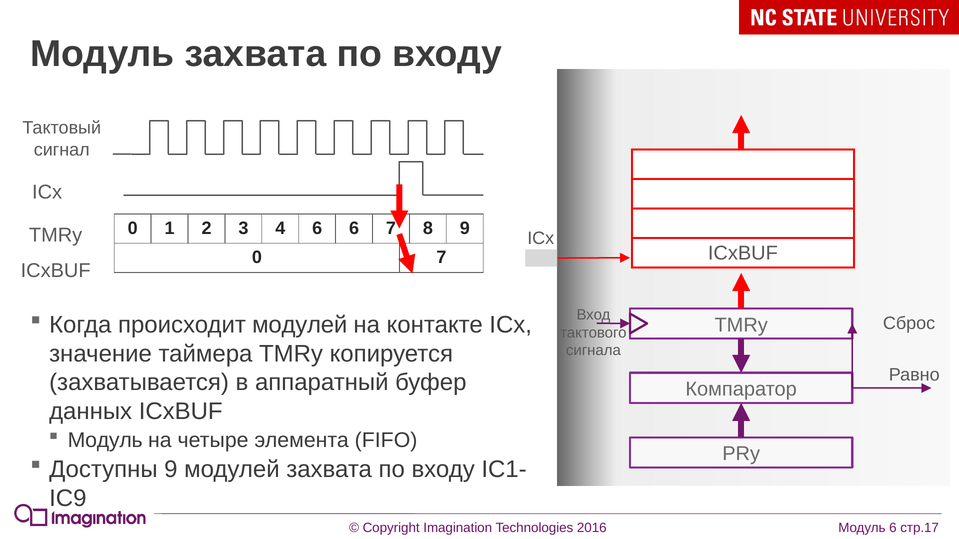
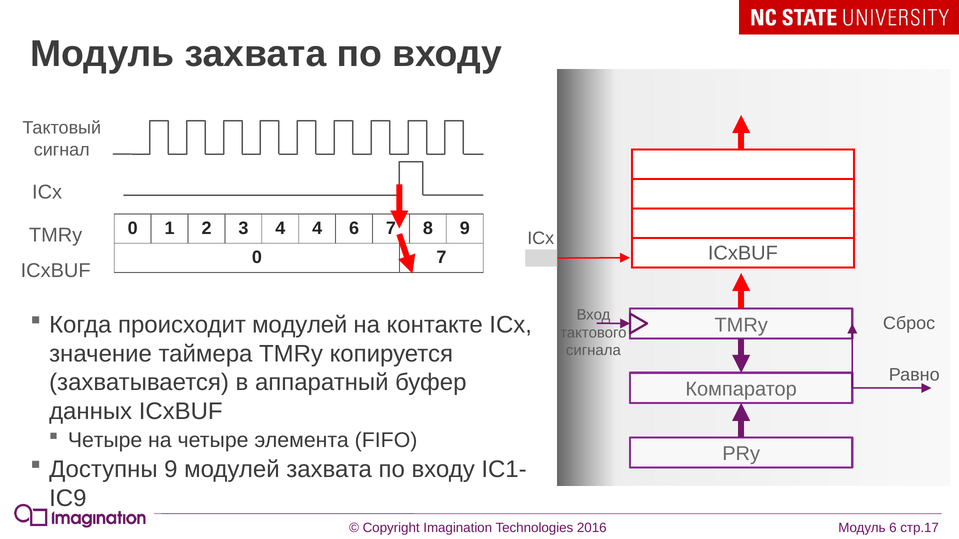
4 6: 6 -> 4 (317, 228)
Модуль: Модуль -> Четыре (105, 440)
